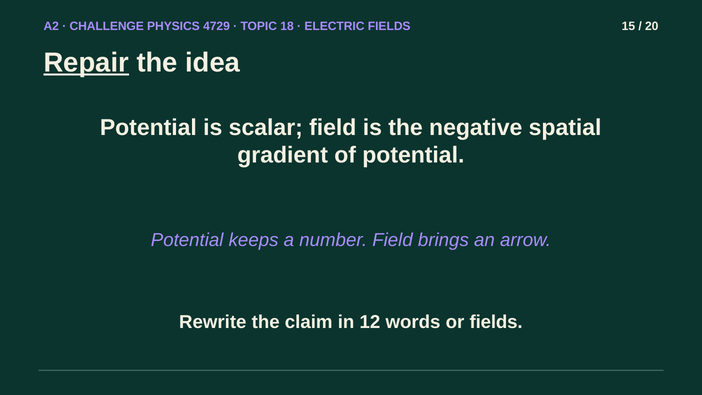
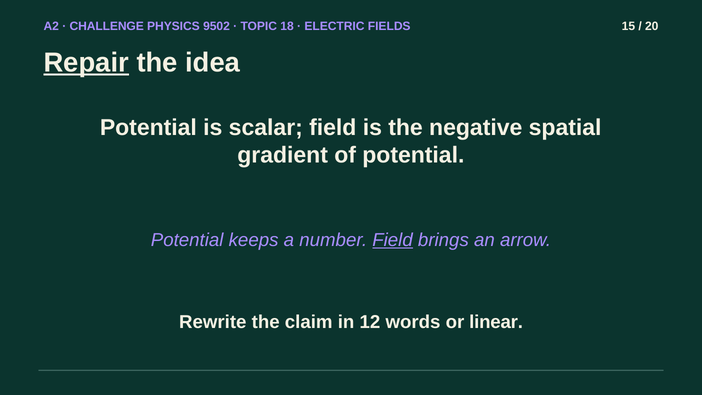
4729: 4729 -> 9502 (217, 26)
Field underline: none -> present (393, 240)
or fields: fields -> linear (496, 322)
